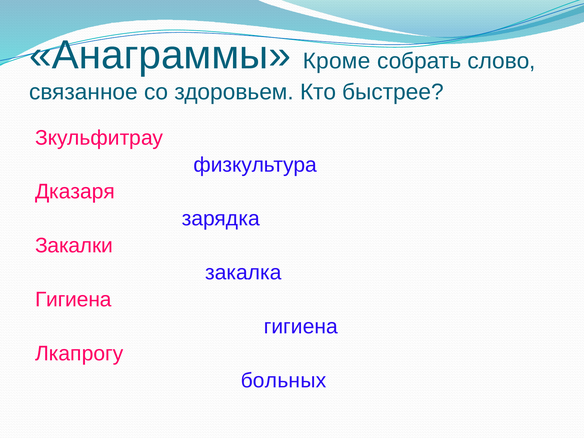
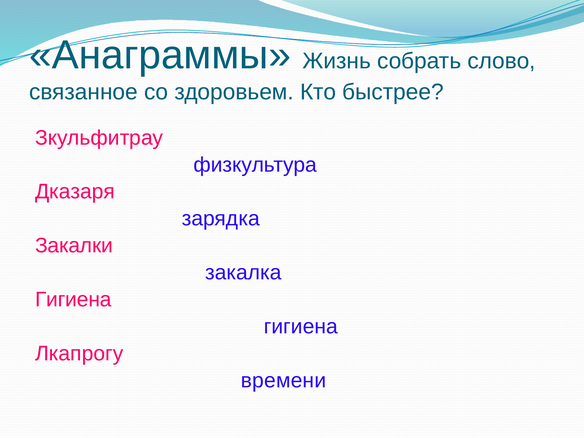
Кроме: Кроме -> Жизнь (337, 61)
больных: больных -> времени (283, 380)
